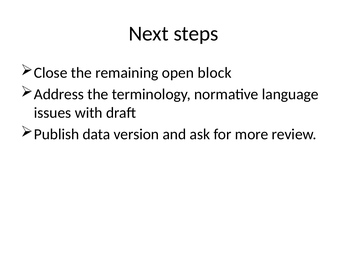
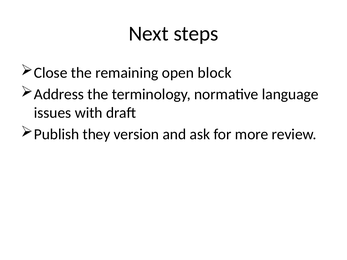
data: data -> they (96, 135)
